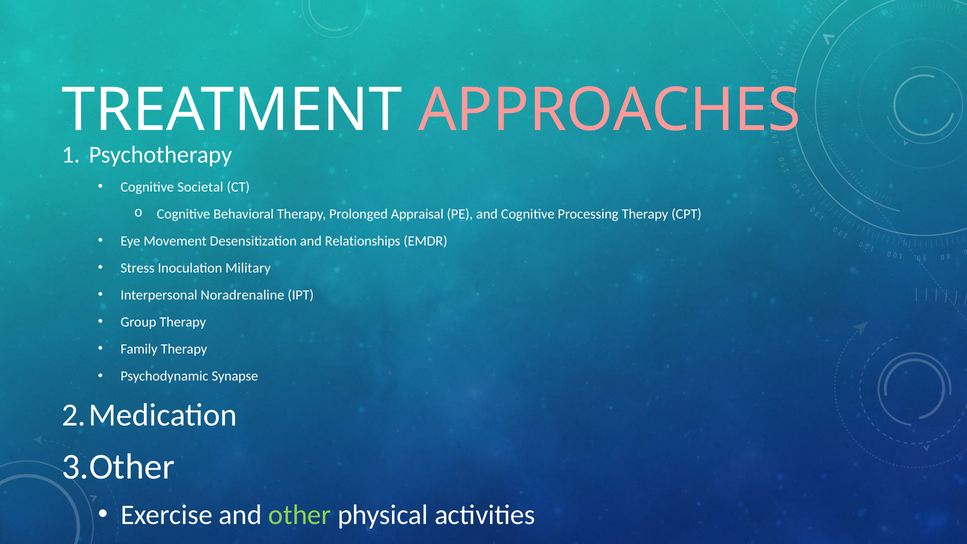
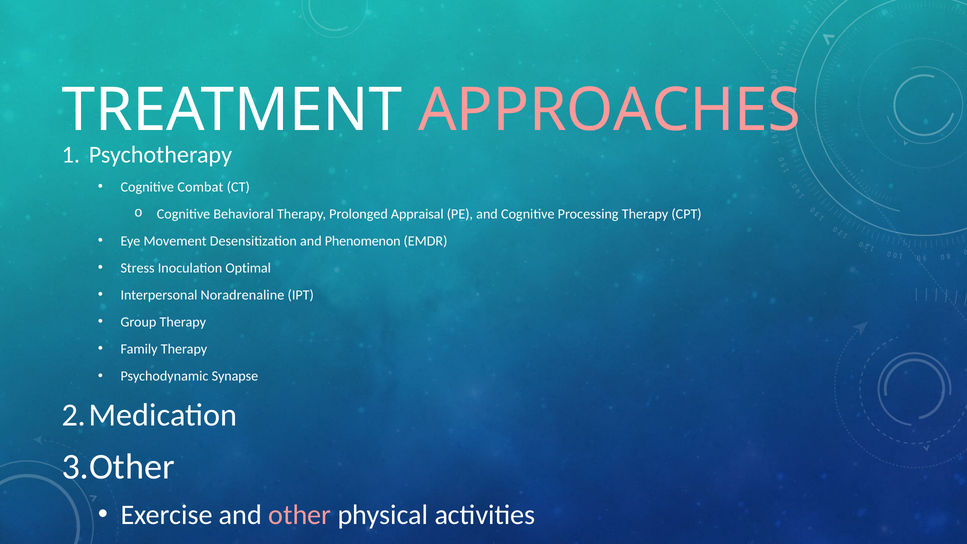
Societal: Societal -> Combat (200, 187)
Relationships: Relationships -> Phenomenon (363, 241)
Military: Military -> Optimal (248, 268)
other colour: light green -> pink (300, 515)
